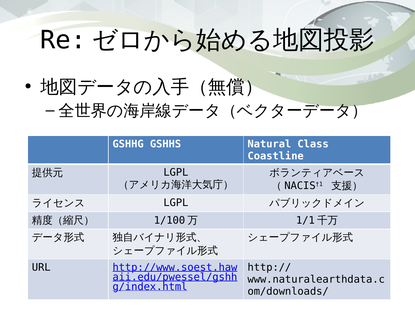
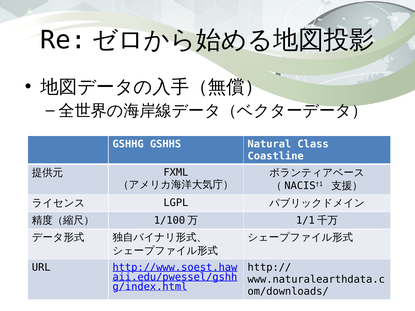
LGPL: LGPL -> FXML (176, 173)
